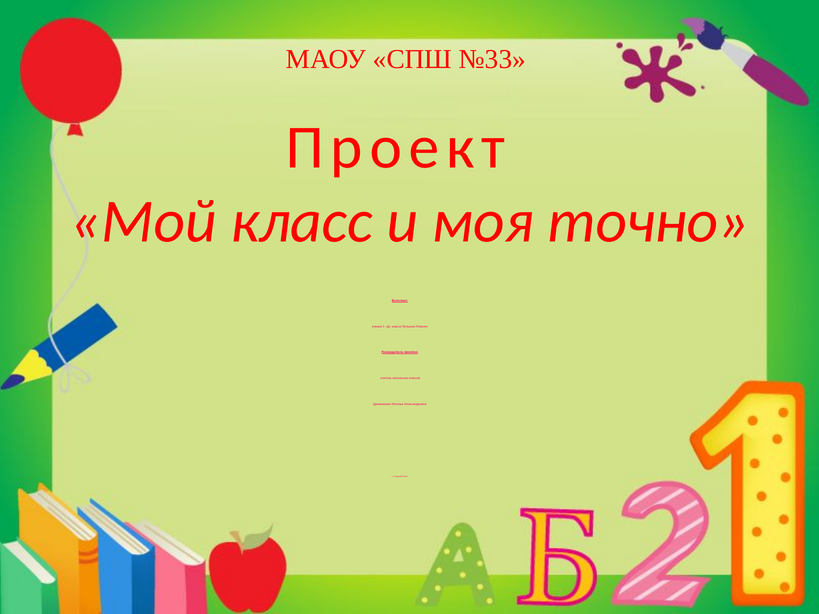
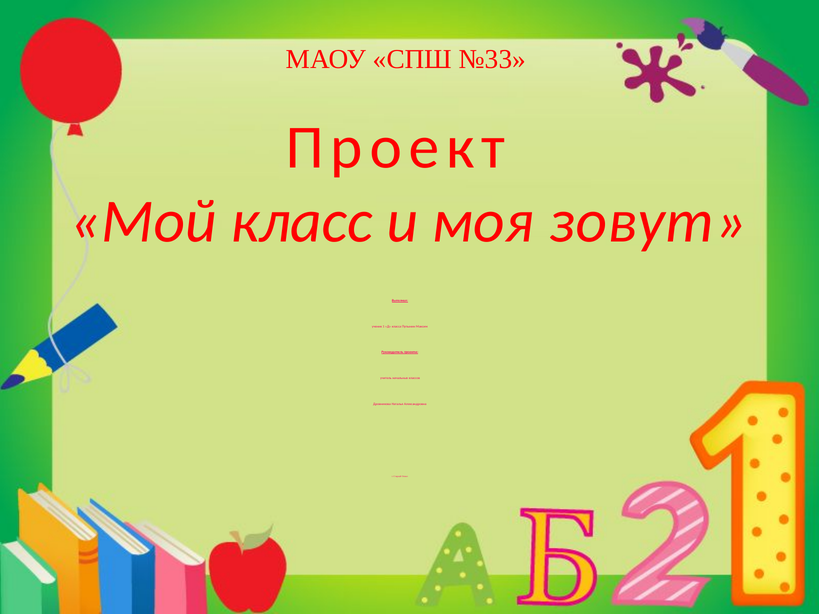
точно: точно -> зовут (648, 221)
